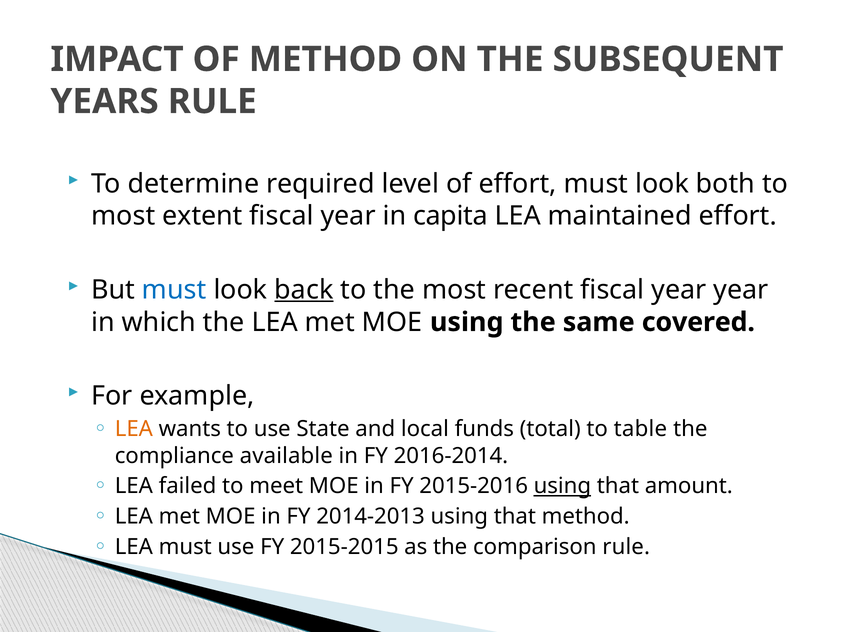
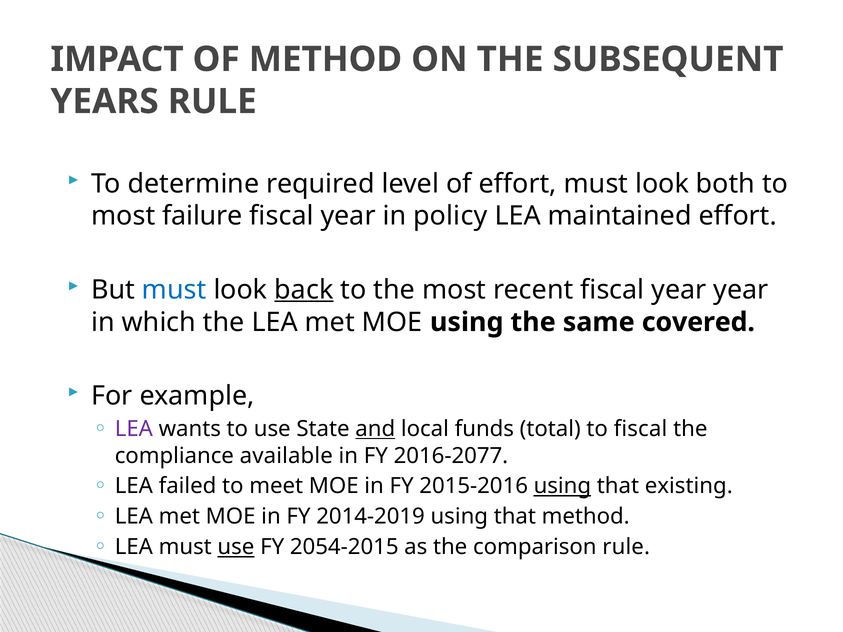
extent: extent -> failure (202, 216)
capita: capita -> policy (450, 216)
LEA colour: orange -> purple (134, 429)
and underline: none -> present (375, 429)
to table: table -> fiscal (640, 429)
2016-2014: 2016-2014 -> 2016-2077 (451, 456)
amount: amount -> existing (689, 486)
2014-2013: 2014-2013 -> 2014-2019 (371, 517)
use underline: none -> present (236, 547)
2015-2015: 2015-2015 -> 2054-2015 (344, 547)
